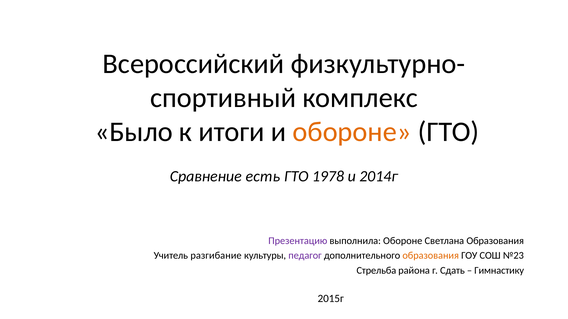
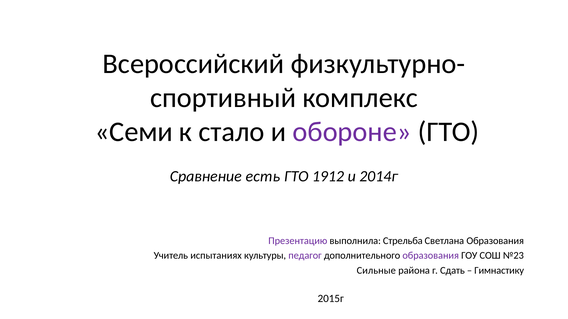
Было: Было -> Семи (134, 132)
итоги: итоги -> стало (232, 132)
обороне colour: orange -> purple (352, 132)
1978: 1978 -> 1912 (328, 177)
выполнила Обороне: Обороне -> Стрельба (403, 241)
разгибание: разгибание -> испытаниях (216, 256)
образования colour: orange -> purple (431, 256)
Стрельба: Стрельба -> Сильные (376, 271)
